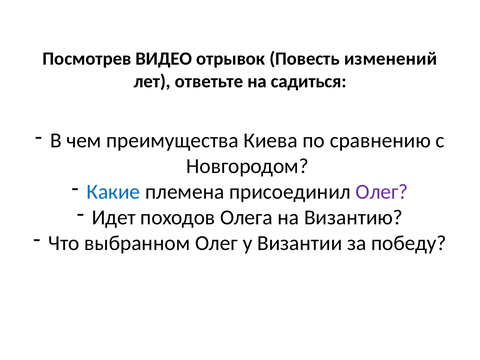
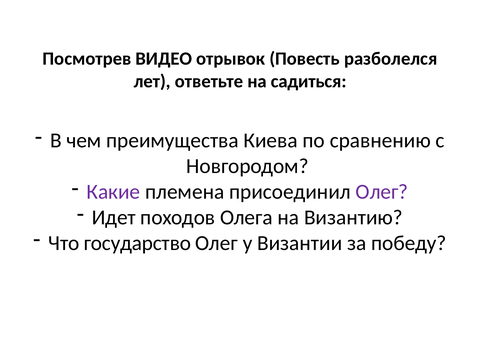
изменений: изменений -> разболелся (391, 59)
Какие colour: blue -> purple (113, 192)
выбранном: выбранном -> государство (137, 243)
